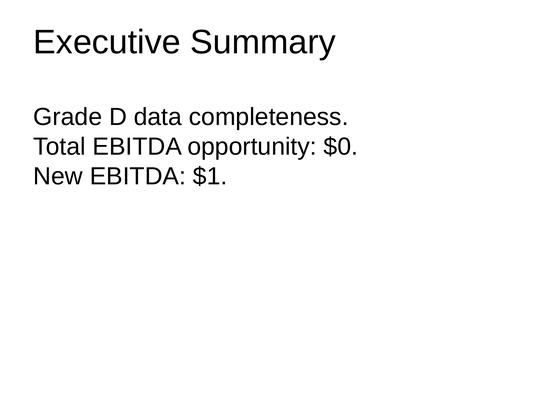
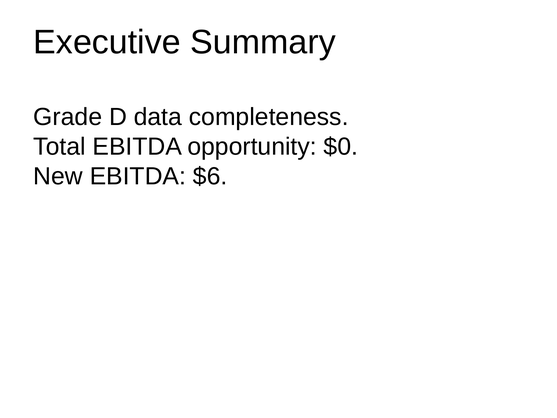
$1: $1 -> $6 (210, 176)
